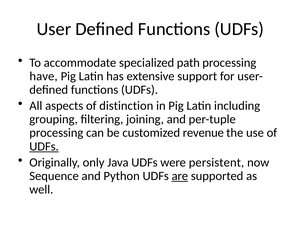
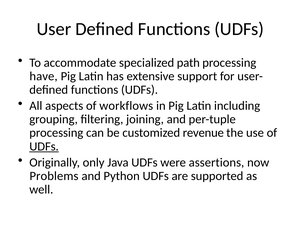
distinction: distinction -> workflows (126, 106)
persistent: persistent -> assertions (216, 162)
Sequence: Sequence -> Problems (54, 176)
are underline: present -> none (180, 176)
